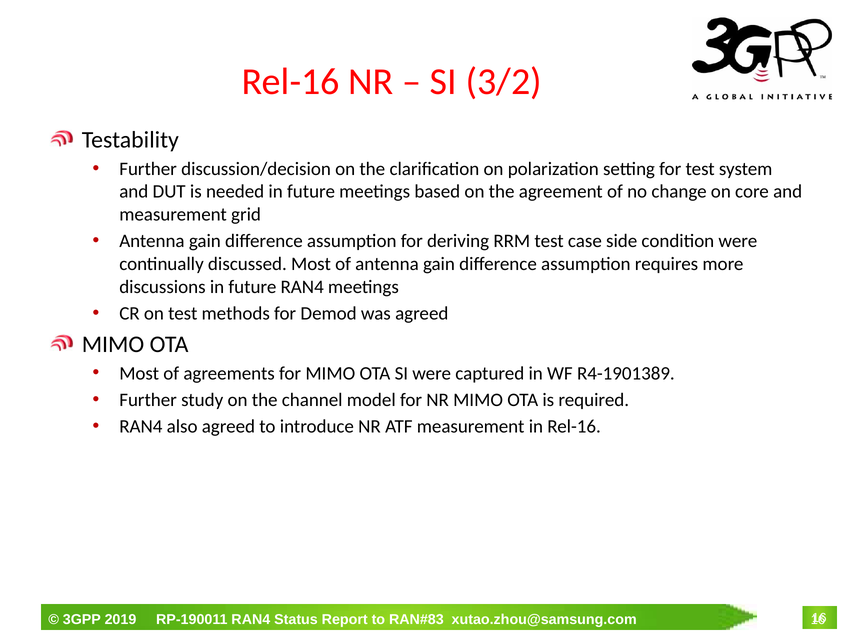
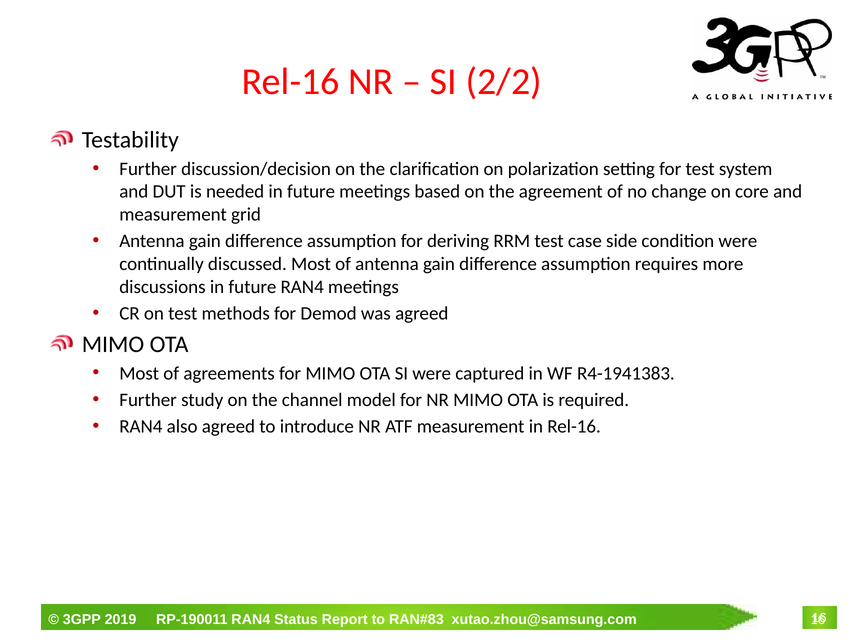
3/2: 3/2 -> 2/2 (504, 82)
R4-1901389: R4-1901389 -> R4-1941383 (626, 374)
